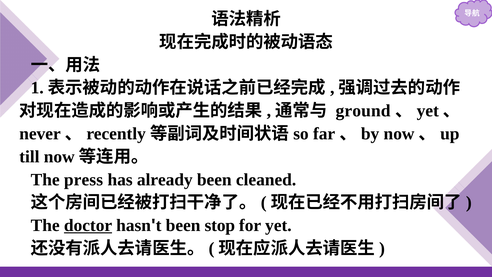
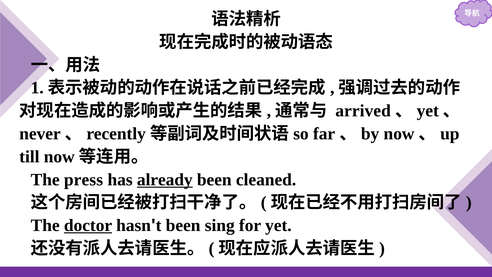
ground: ground -> arrived (363, 111)
already underline: none -> present (165, 179)
stop: stop -> sing (220, 225)
